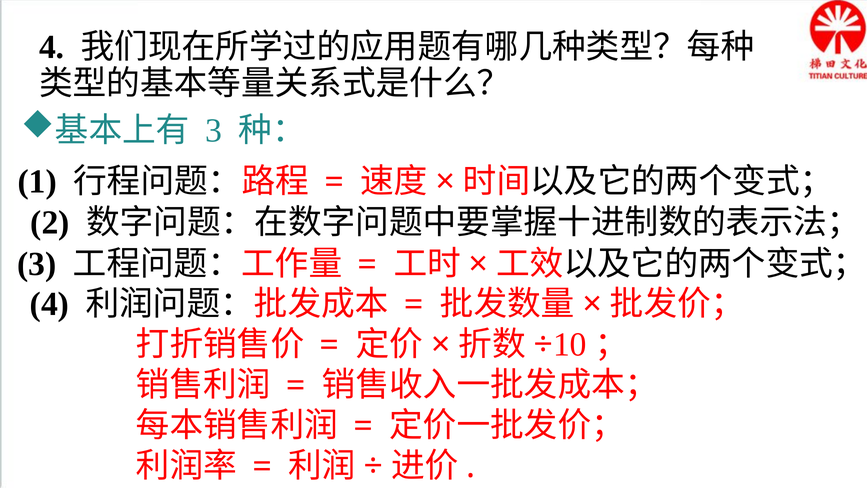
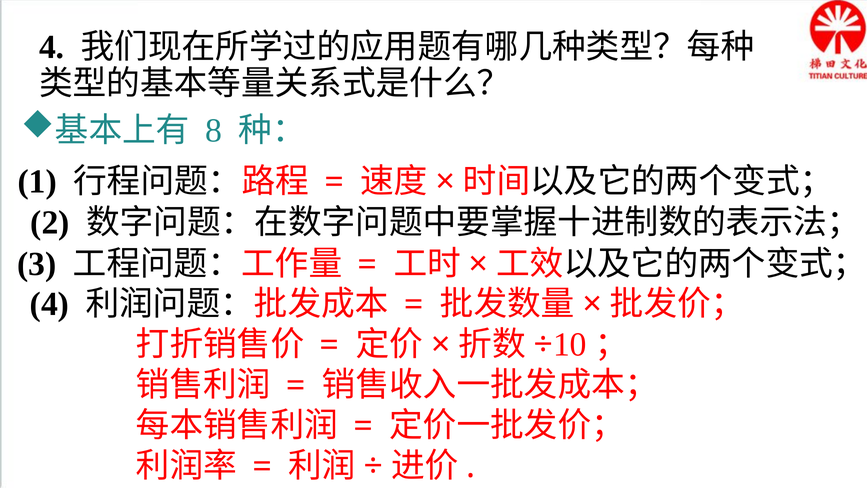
3: 3 -> 8 (214, 130)
